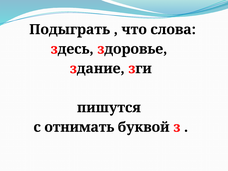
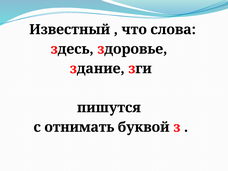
Подыграть: Подыграть -> Известный (70, 30)
